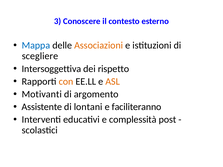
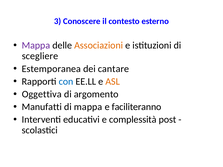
Mappa colour: blue -> purple (36, 45)
Intersoggettiva: Intersoggettiva -> Estemporanea (51, 69)
rispetto: rispetto -> cantare (113, 69)
con colour: orange -> blue (66, 82)
Motivanti: Motivanti -> Oggettiva (42, 94)
Assistente: Assistente -> Manufatti (42, 107)
di lontani: lontani -> mappa (88, 107)
